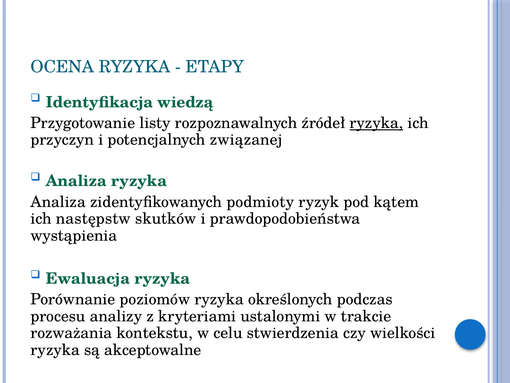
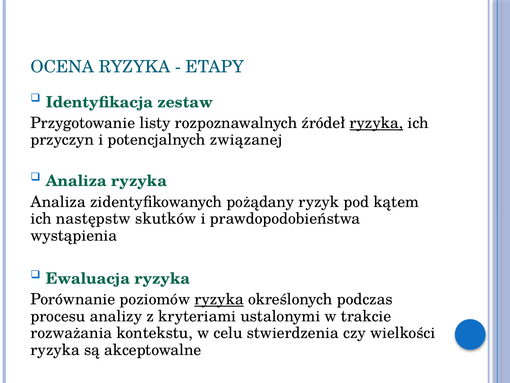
wiedzą: wiedzą -> zestaw (185, 102)
podmioty: podmioty -> pożądany (260, 202)
ryzyka underline: none -> present (219, 299)
